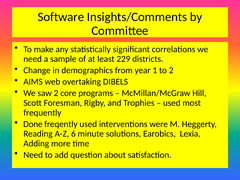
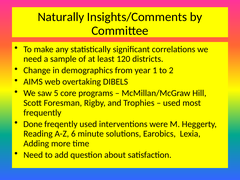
Software: Software -> Naturally (61, 17)
229: 229 -> 120 (123, 59)
saw 2: 2 -> 5 (56, 93)
